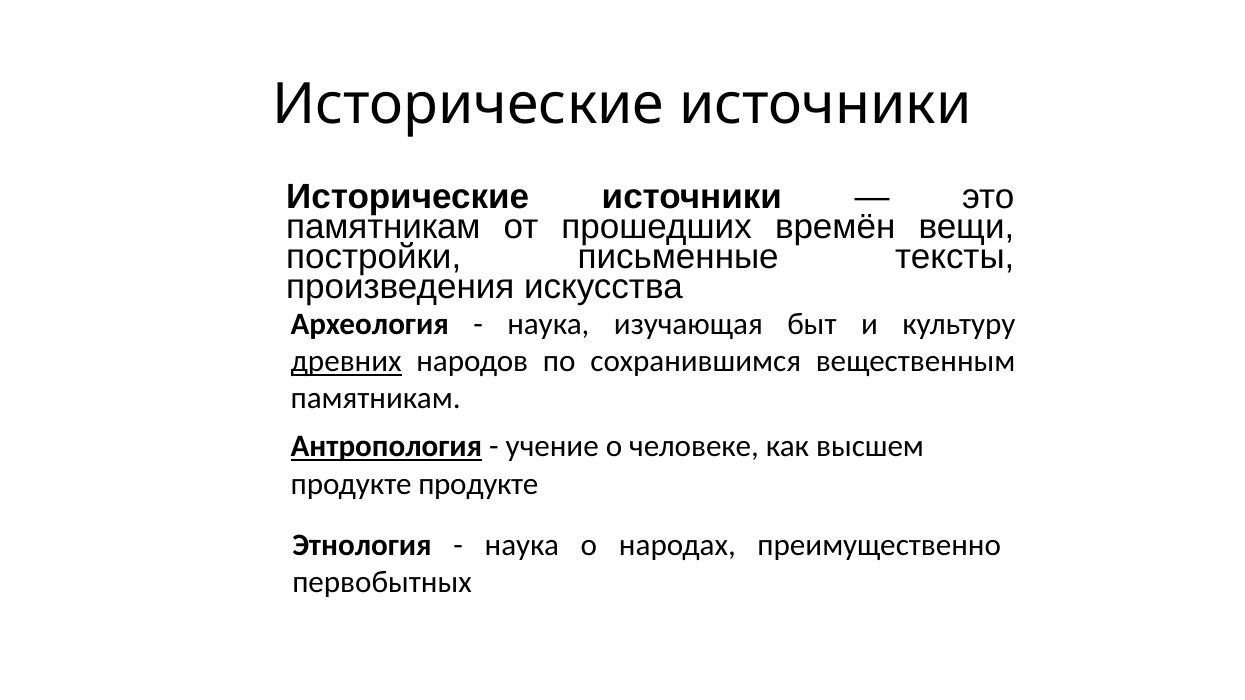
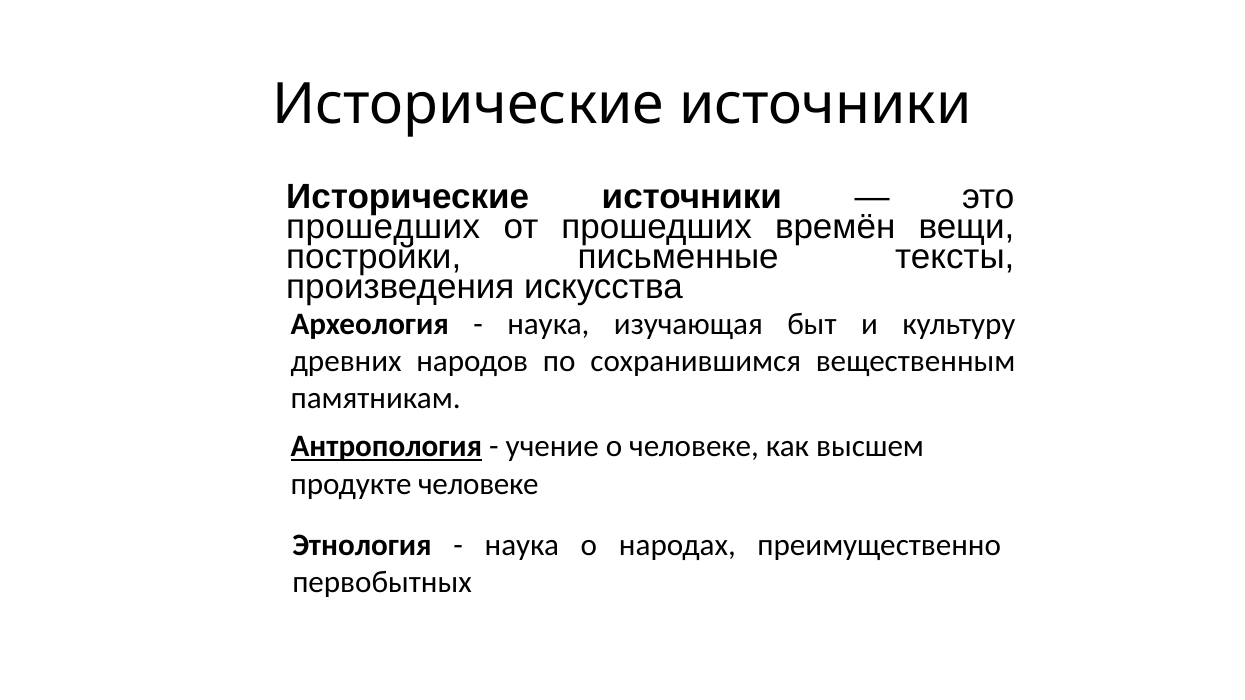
памятникам: памятникам -> прошедших (383, 227)
древних underline: present -> none (346, 361)
продукте продукте: продукте -> человеке (478, 484)
